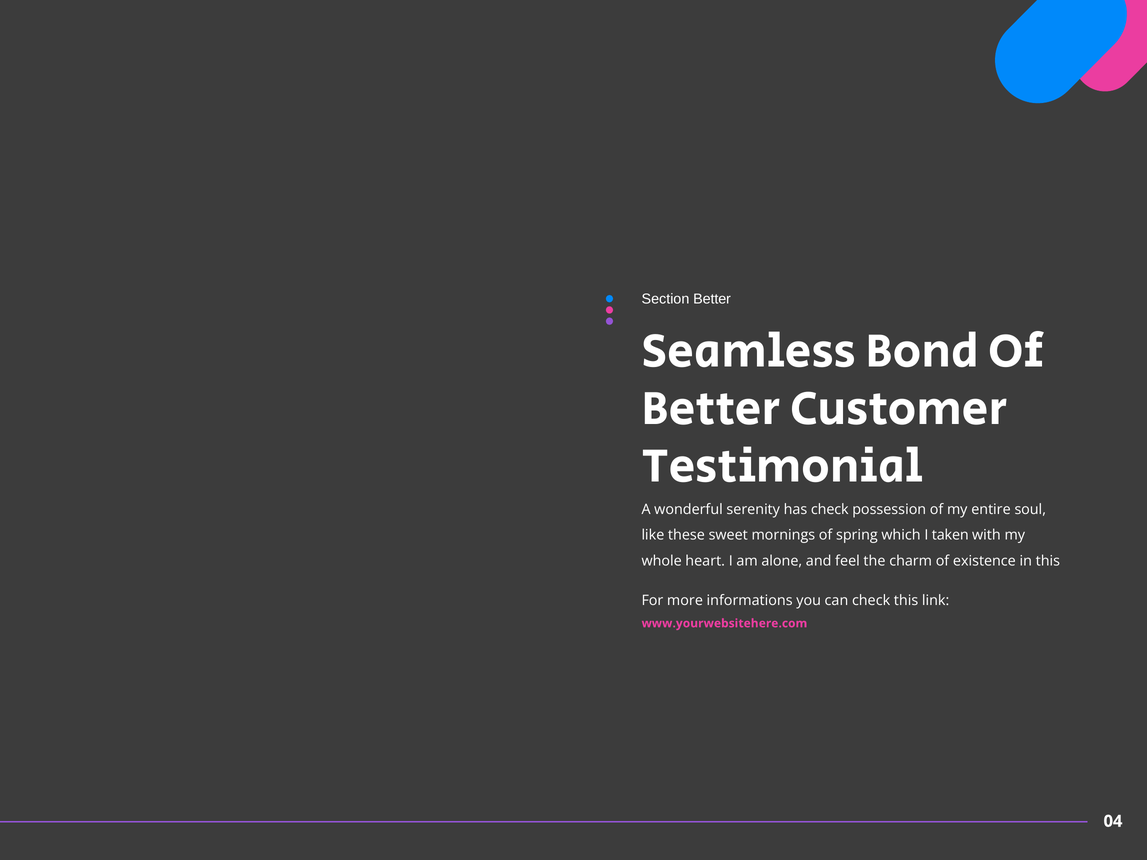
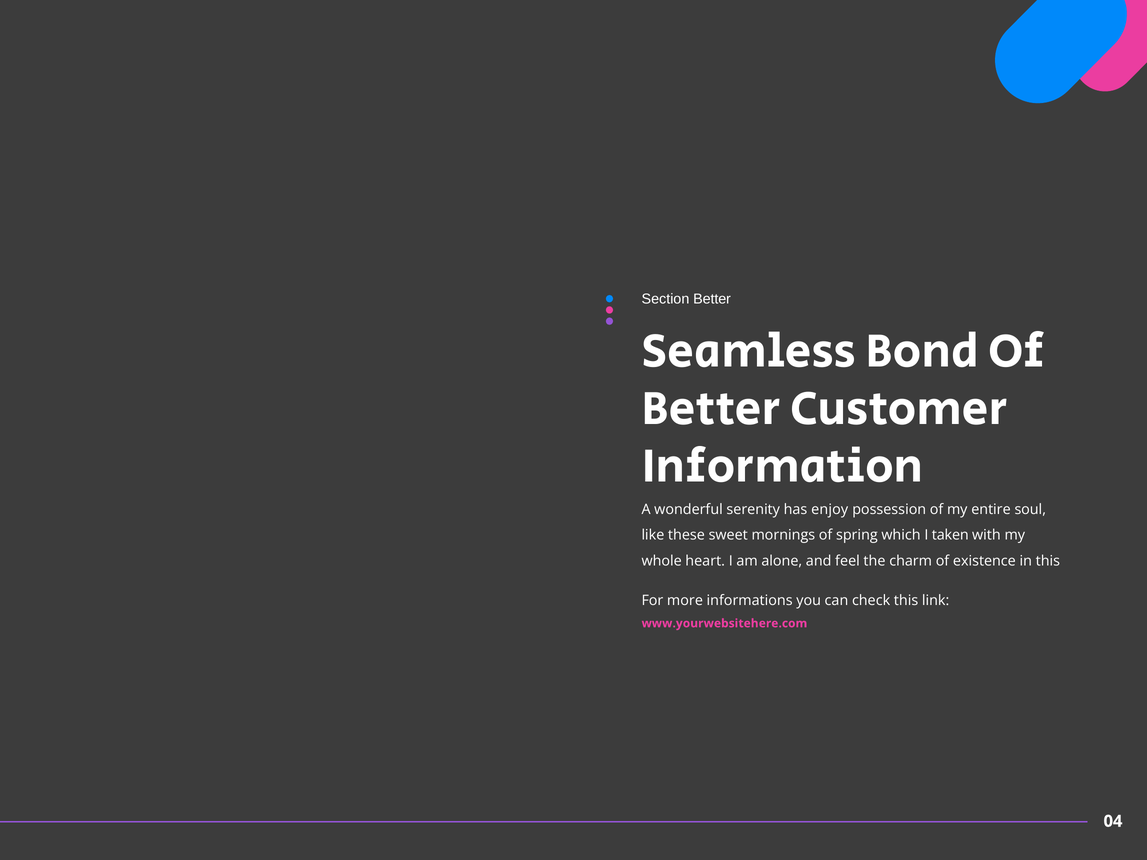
Testimonial: Testimonial -> Information (782, 466)
has check: check -> enjoy (830, 509)
